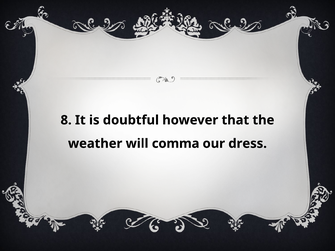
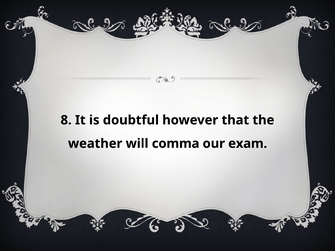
dress: dress -> exam (248, 144)
